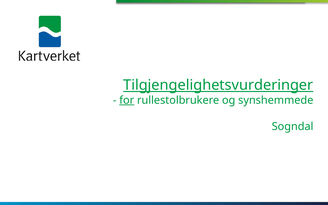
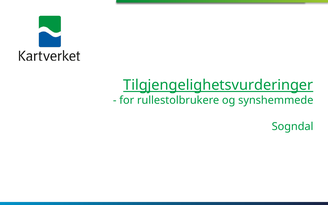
for underline: present -> none (127, 100)
